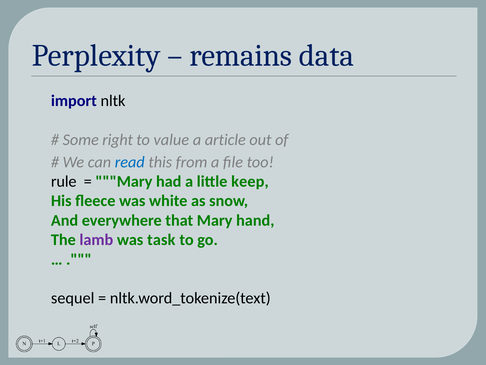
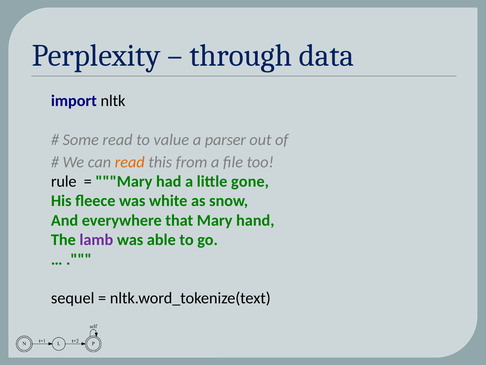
remains: remains -> through (241, 55)
Some right: right -> read (118, 140)
article: article -> parser (225, 140)
read colour: blue -> orange (130, 162)
keep: keep -> gone (250, 181)
task: task -> able (161, 240)
